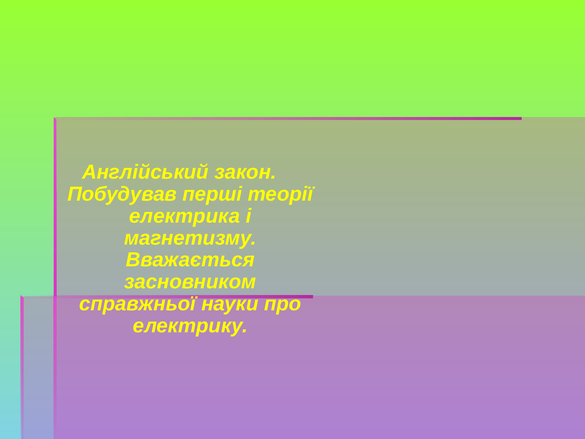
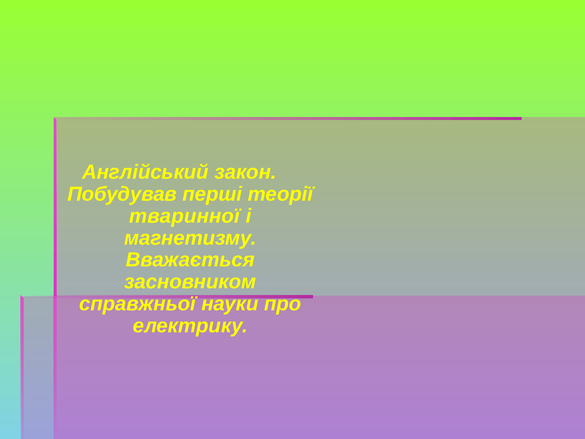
електрика: електрика -> тваринної (185, 216)
